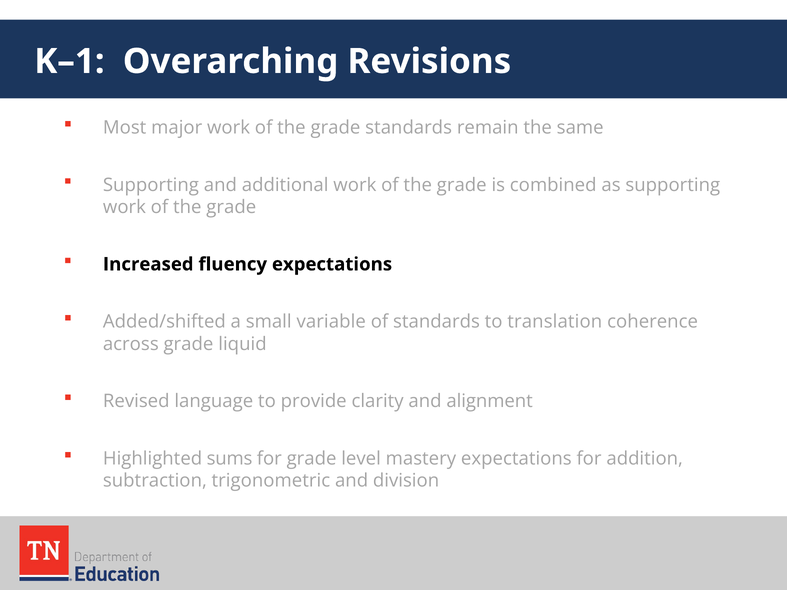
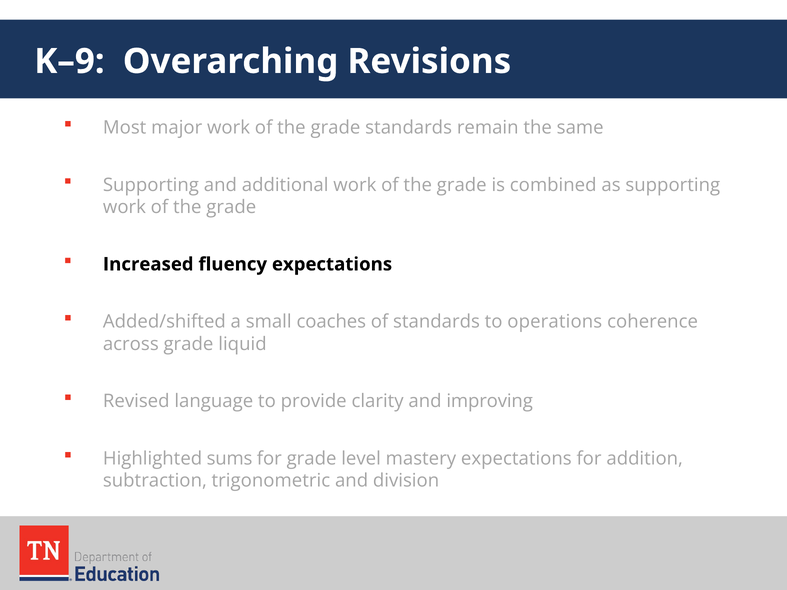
K–1: K–1 -> K–9 (69, 61)
variable: variable -> coaches (331, 322)
translation: translation -> operations (555, 322)
alignment: alignment -> improving (490, 401)
